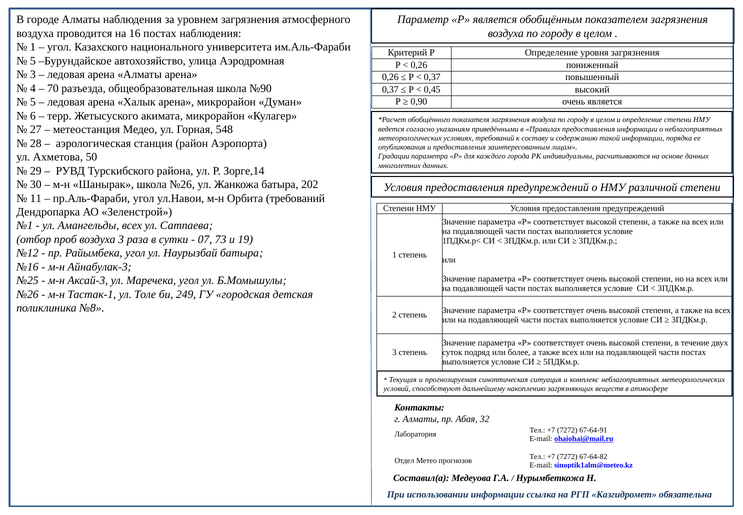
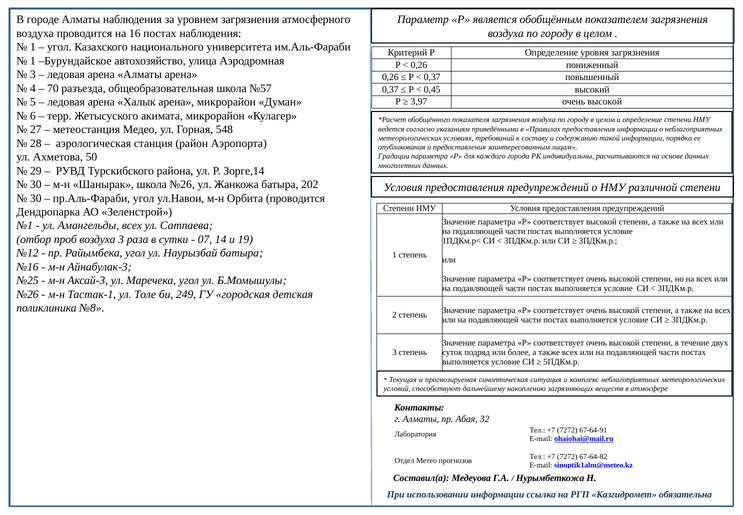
5: 5 -> 1 (33, 61)
№90: №90 -> №57 (261, 88)
0,90: 0,90 -> 3,97 (419, 102)
является: является -> высокой (605, 102)
11: 11 -> 30 (36, 198)
Орбита требований: требований -> проводится (295, 198)
73: 73 -> 14 (221, 239)
